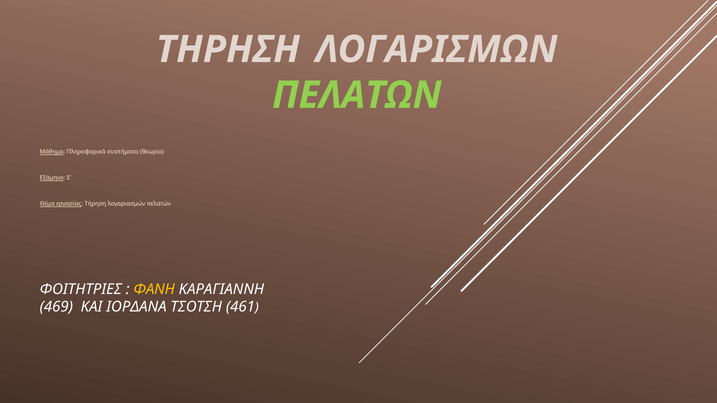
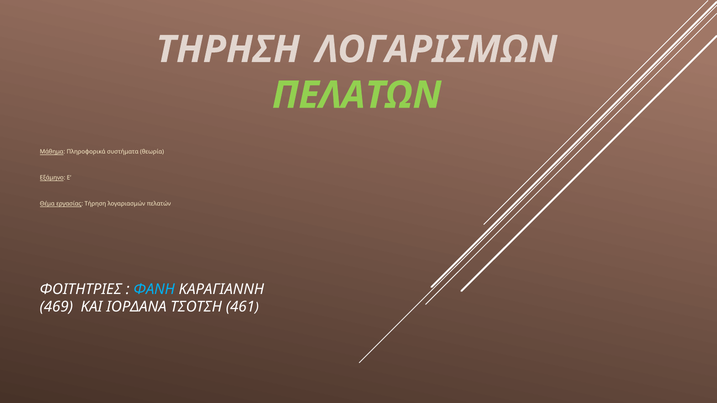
ΦΑΝΗ colour: yellow -> light blue (154, 289)
